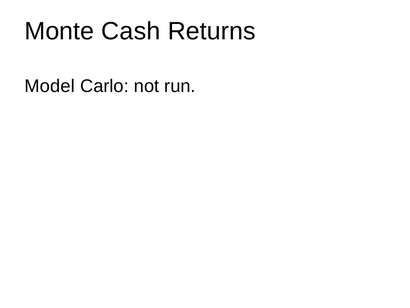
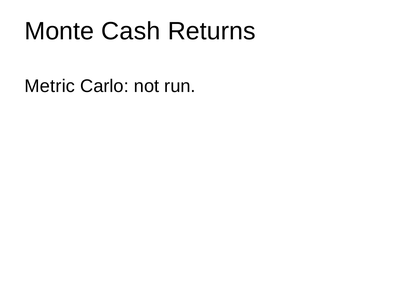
Model: Model -> Metric (50, 86)
